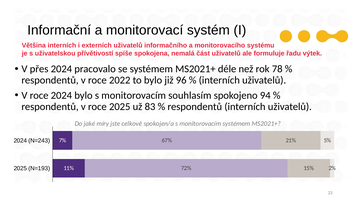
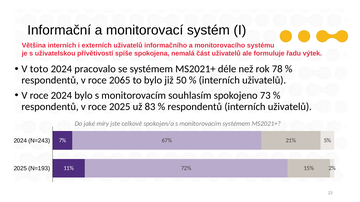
přes: přes -> toto (39, 69)
2022: 2022 -> 2065 (120, 80)
96: 96 -> 50 (181, 80)
94: 94 -> 73 (265, 96)
